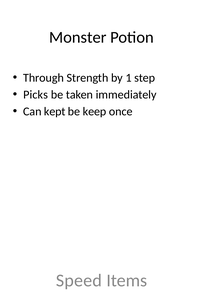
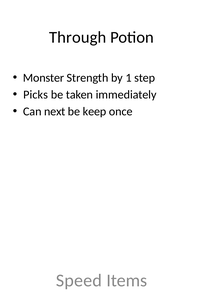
Monster: Monster -> Through (78, 37)
Through: Through -> Monster (44, 78)
kept: kept -> next (55, 112)
